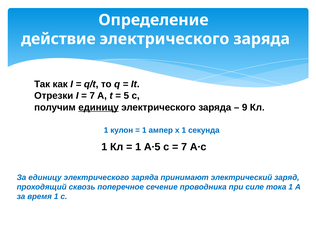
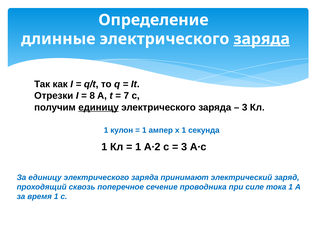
действие: действие -> длинные (58, 39)
заряда underline: none -> present (262, 39)
7: 7 -> 8 (92, 96)
5: 5 -> 7 (126, 96)
9: 9 -> 3 (245, 107)
А∙5: А∙5 -> А∙2 (152, 147)
7: 7 -> 3 (184, 147)
